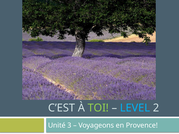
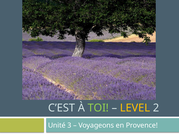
LEVEL colour: light blue -> yellow (135, 108)
